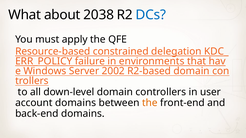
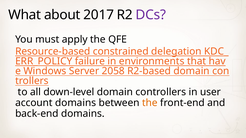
2038: 2038 -> 2017 (99, 15)
DCs colour: blue -> purple (151, 15)
2002: 2002 -> 2058 (113, 71)
